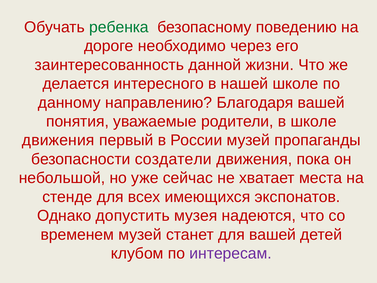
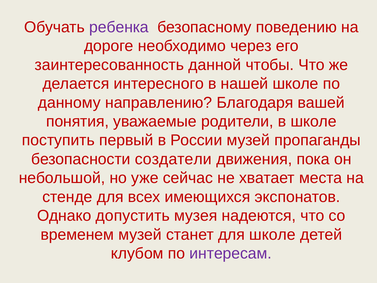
ребенка colour: green -> purple (119, 27)
жизни: жизни -> чтобы (270, 65)
движения: движения -> поступить (58, 140)
для вашей: вашей -> школе (272, 234)
